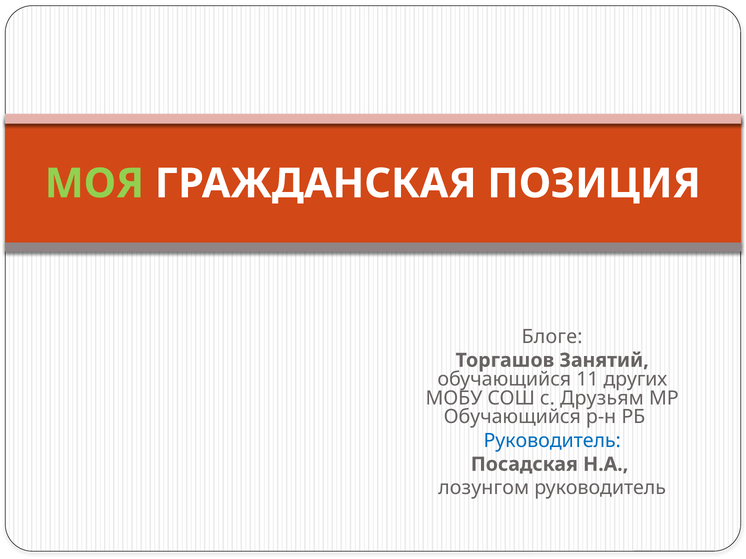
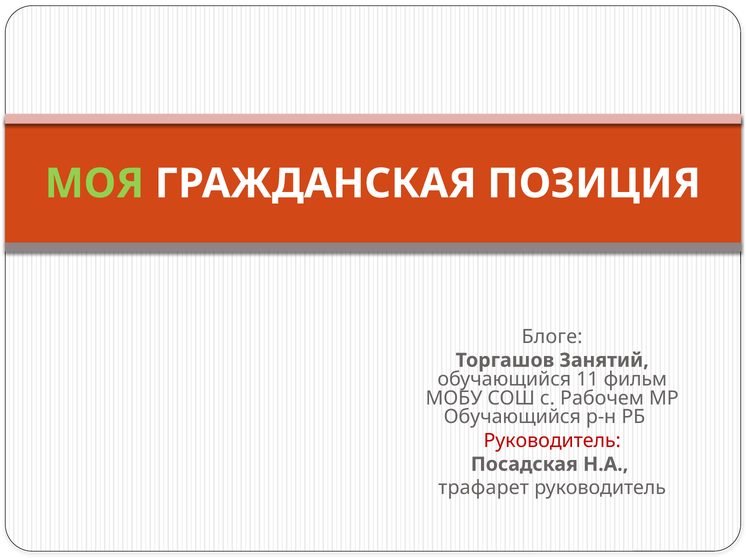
других: других -> фильм (635, 380)
Друзьям: Друзьям -> Рабочем (602, 398)
Руководитель colour: blue -> red (552, 441)
лозунгом: лозунгом -> трафарет (484, 488)
